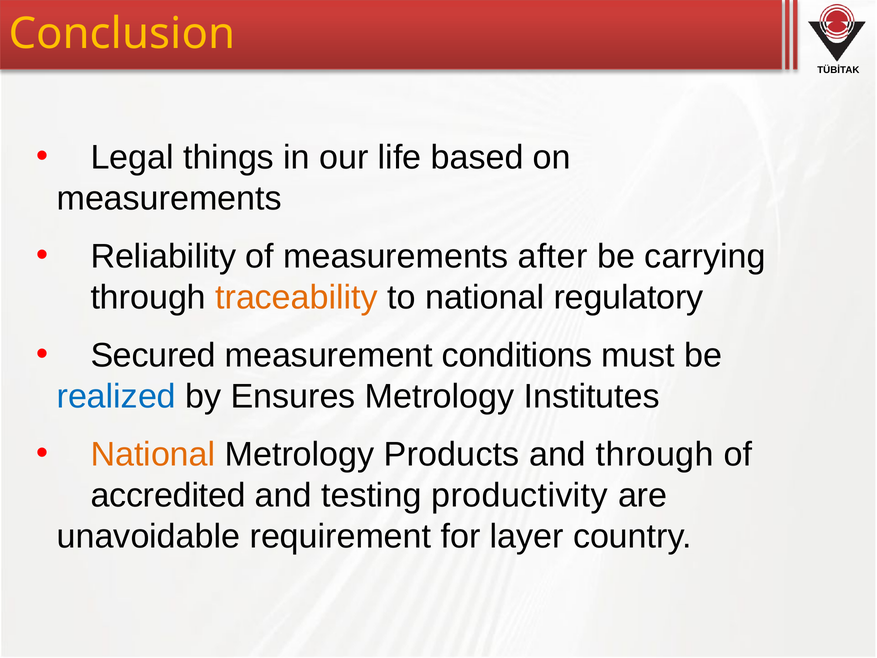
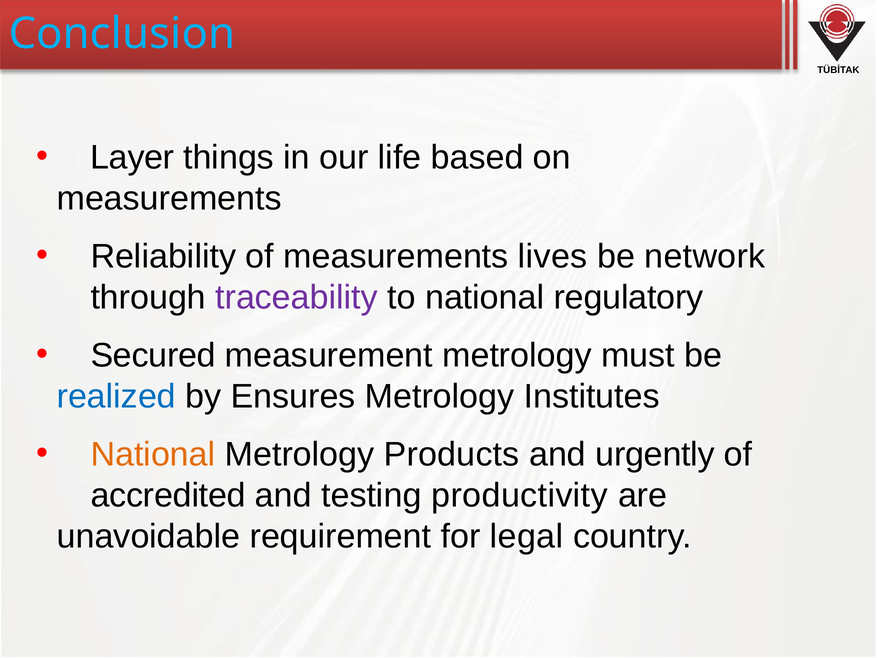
Conclusion colour: yellow -> light blue (122, 34)
Legal: Legal -> Layer (132, 157)
after: after -> lives (553, 256)
carrying: carrying -> network (705, 256)
traceability colour: orange -> purple (297, 297)
measurement conditions: conditions -> metrology (517, 355)
and through: through -> urgently (655, 454)
layer: layer -> legal (527, 536)
